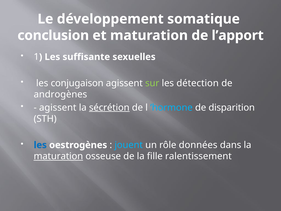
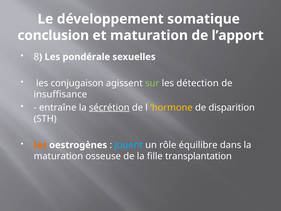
1: 1 -> 8 (36, 57)
suffisante: suffisante -> pondérale (86, 57)
androgènes: androgènes -> insuffisance (60, 94)
agissent: agissent -> entraîne (58, 107)
’hormone colour: light blue -> yellow (171, 107)
les colour: blue -> orange (40, 145)
données: données -> équilibre (198, 145)
maturation underline: present -> none (58, 156)
ralentissement: ralentissement -> transplantation (198, 156)
